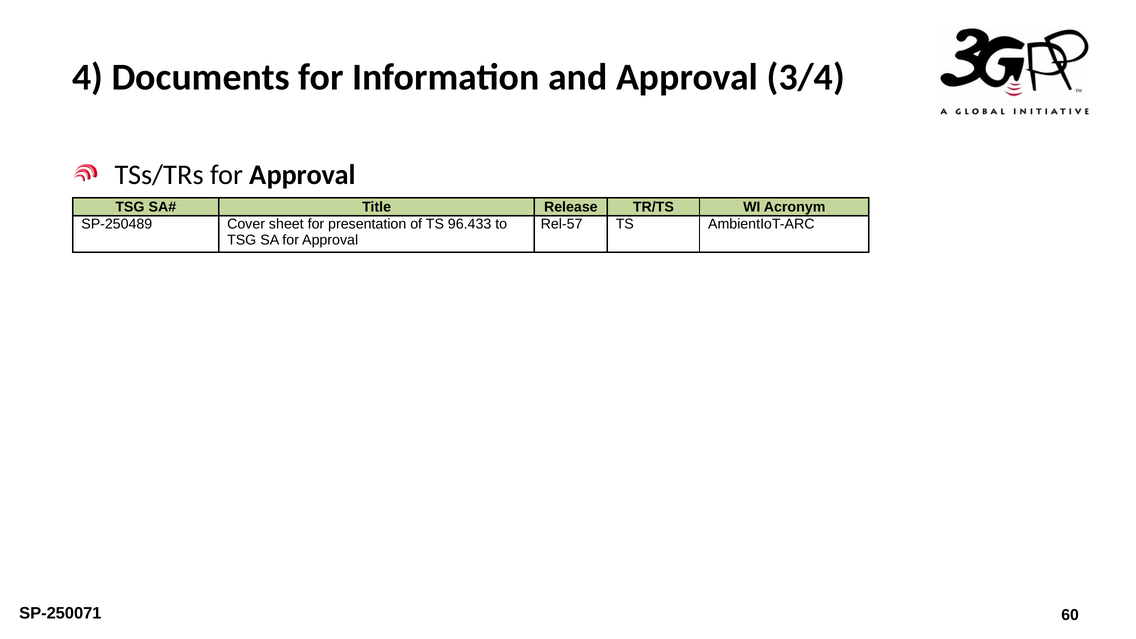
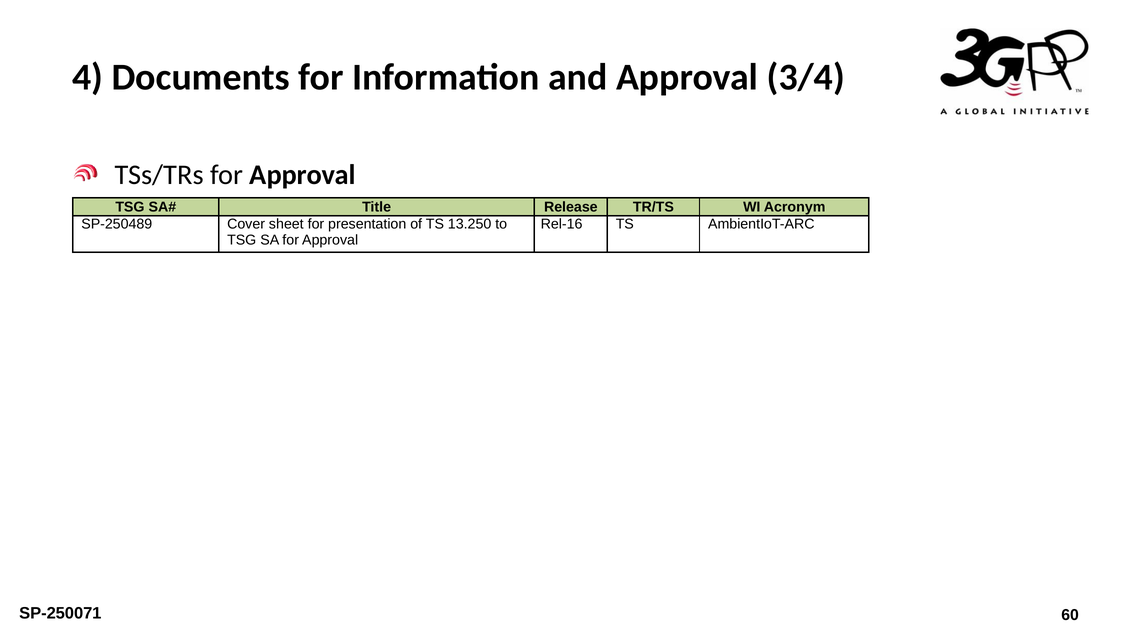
96.433: 96.433 -> 13.250 (470, 224)
Rel-57: Rel-57 -> Rel-16 (562, 224)
